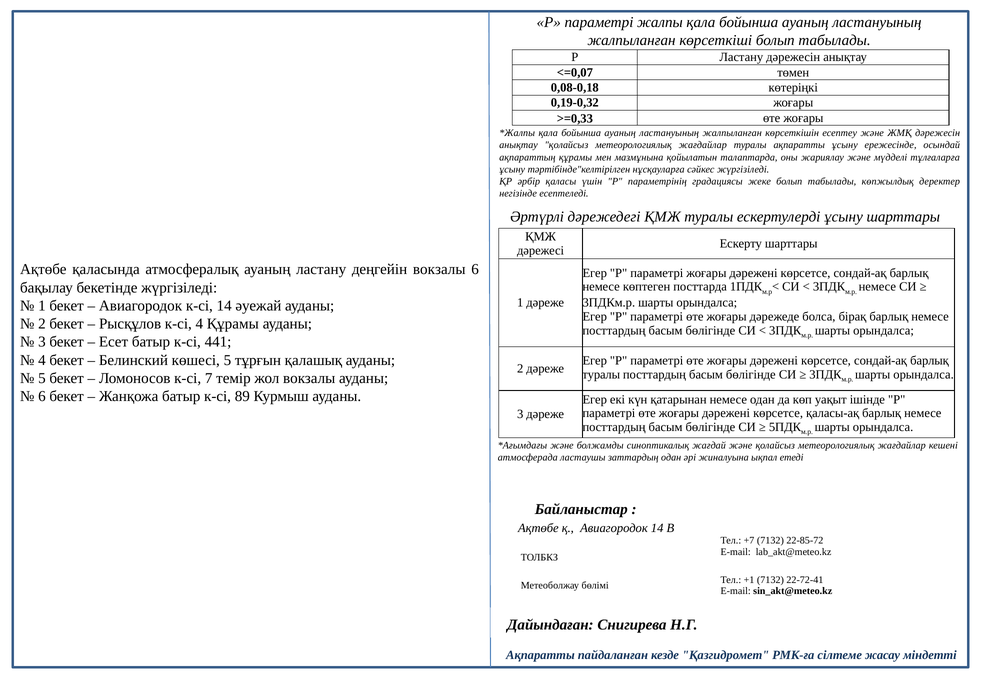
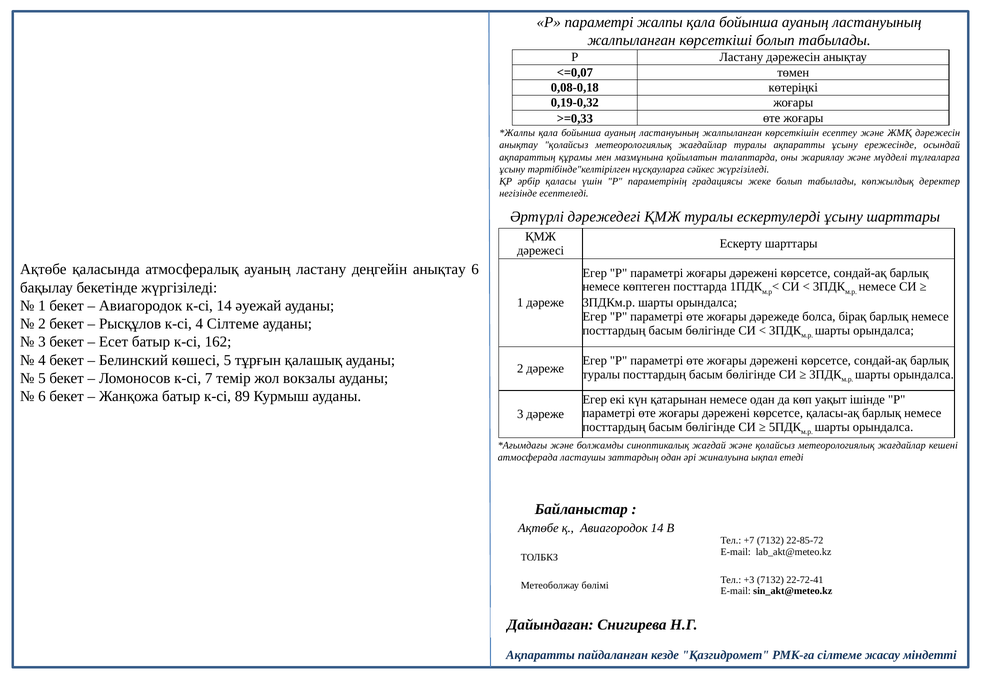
деңгейін вокзалы: вокзалы -> анықтау (439, 270)
4 Құрамы: Құрамы -> Сілтеме (233, 324)
441: 441 -> 162 (218, 342)
+1: +1 -> +3 (749, 580)
